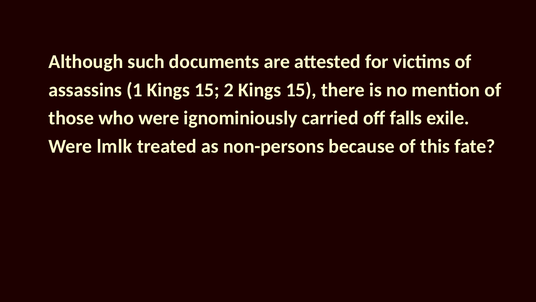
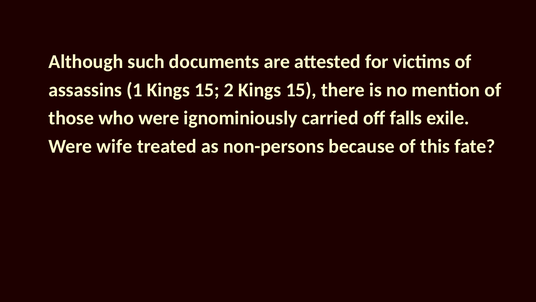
lmlk: lmlk -> wife (114, 146)
